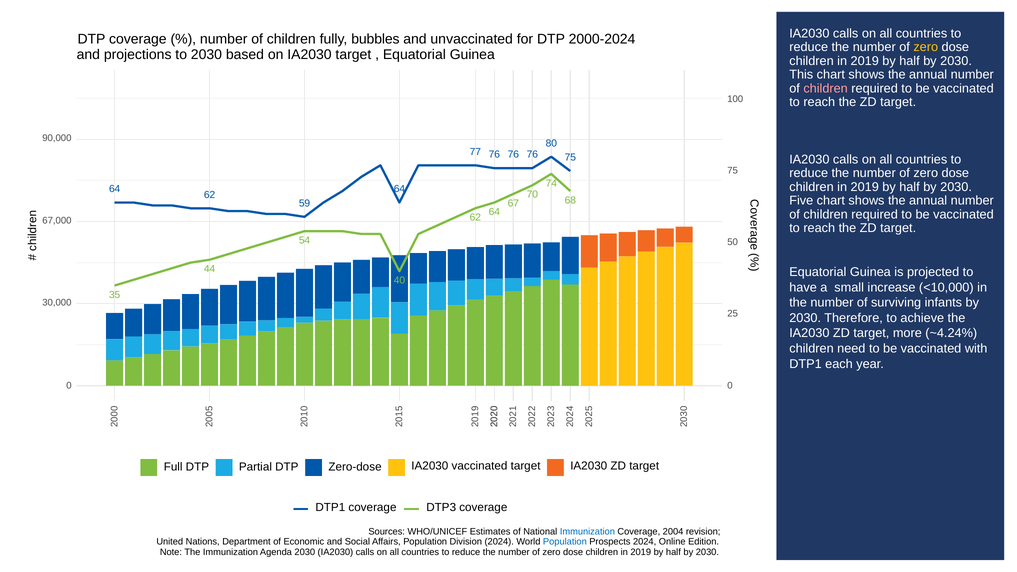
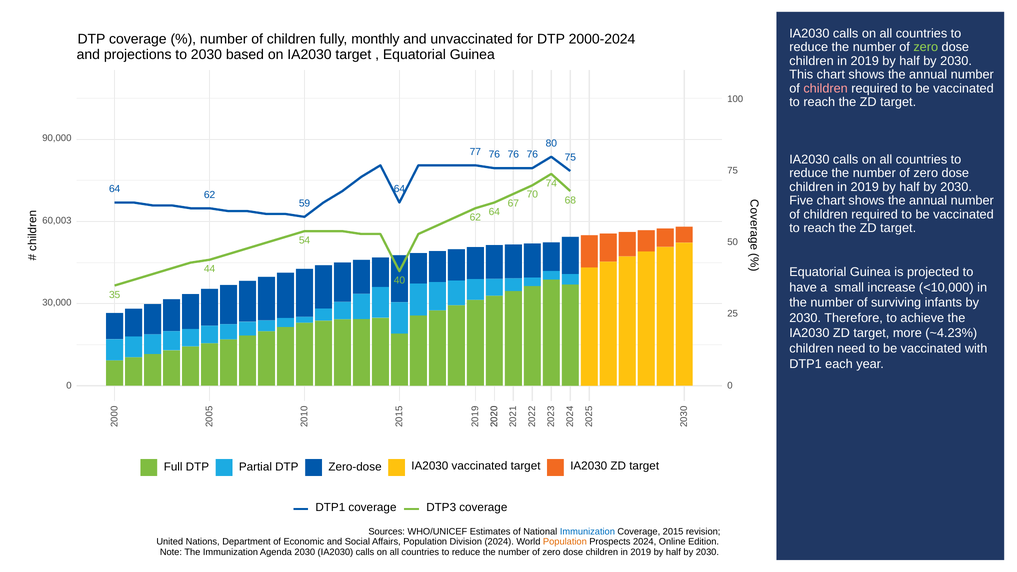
bubbles: bubbles -> monthly (375, 39)
zero colour: yellow -> light green (926, 47)
67,000: 67,000 -> 60,003 (57, 221)
~4.24%: ~4.24% -> ~4.23% (951, 333)
2004: 2004 -> 2015 (673, 532)
Population colour: blue -> orange (565, 542)
